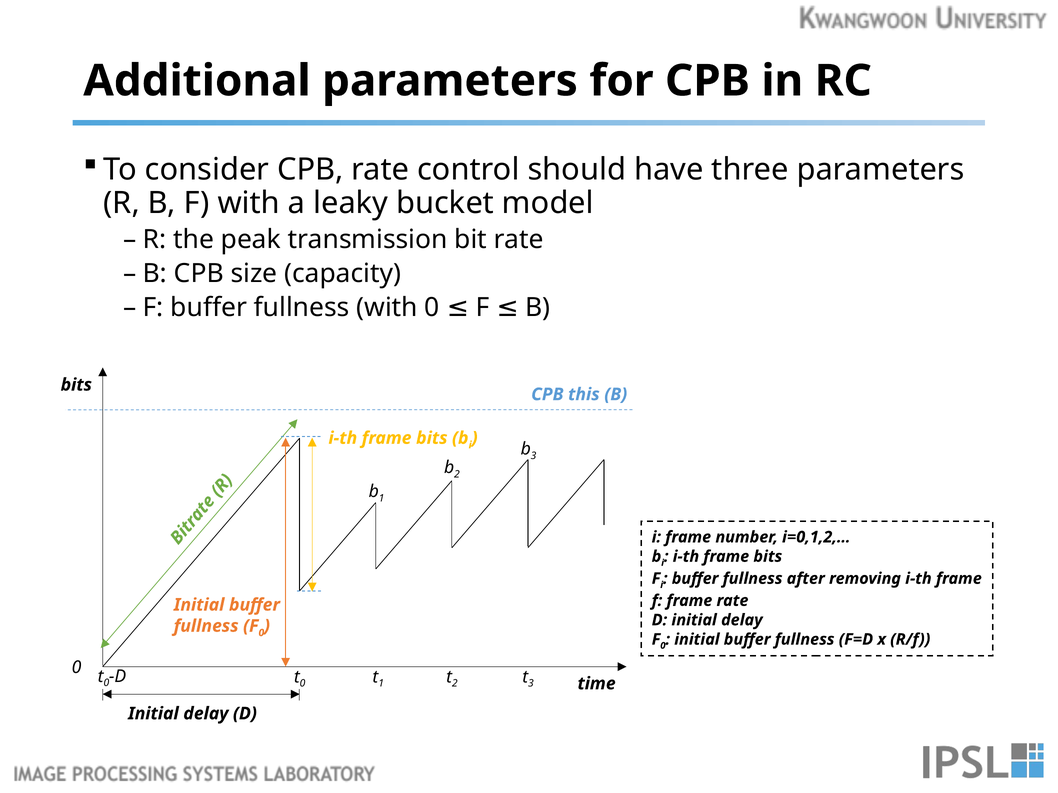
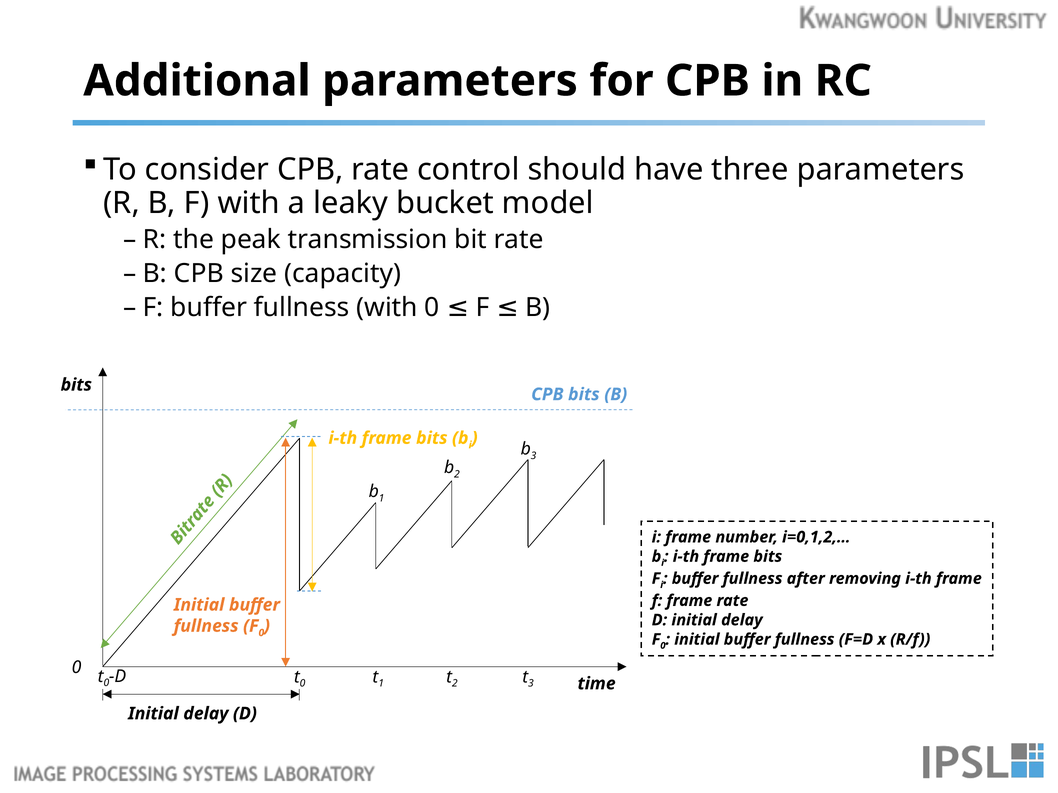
CPB this: this -> bits (584, 395)
